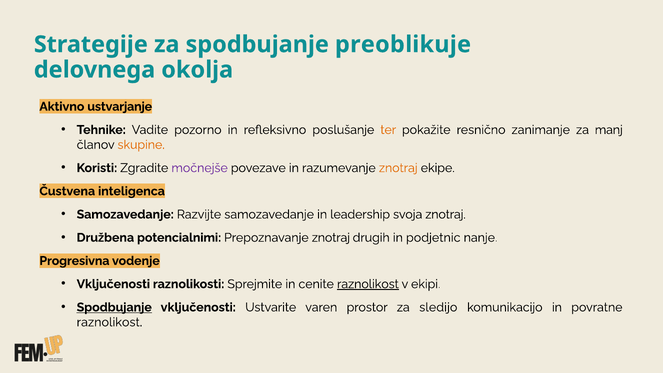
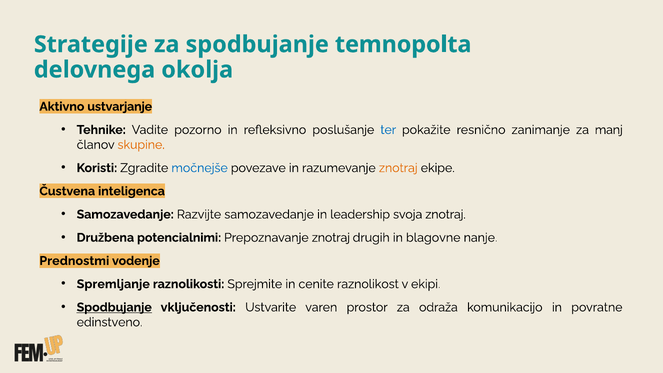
preoblikuje: preoblikuje -> temnopolta (403, 44)
ter colour: orange -> blue (388, 130)
močnejše colour: purple -> blue (200, 168)
podjetnic: podjetnic -> blagovne (433, 238)
Progresivna: Progresivna -> Prednostmi (74, 261)
Vključenosti: Vključenosti -> Spremljanje (113, 284)
raznolikost underline: present -> none (368, 284)
sledijo: sledijo -> odraža (438, 307)
raznolikost: raznolikost -> edinstveno (110, 322)
